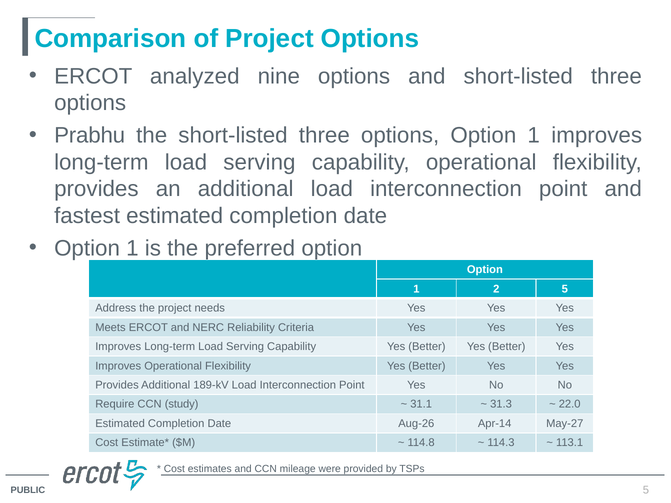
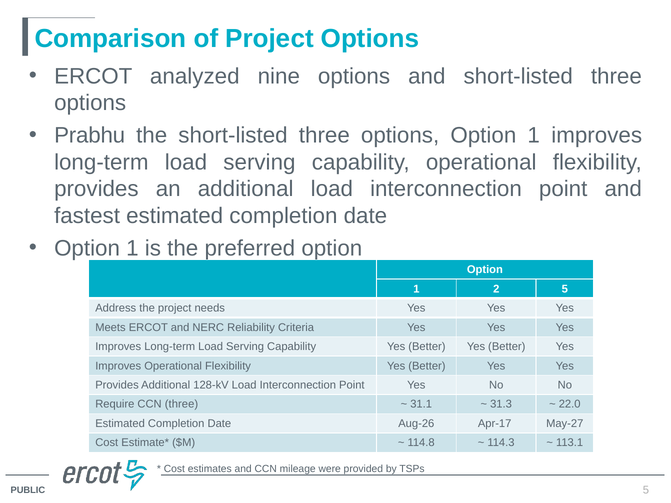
189-kV: 189-kV -> 128-kV (211, 385)
CCN study: study -> three (181, 405)
Apr-14: Apr-14 -> Apr-17 (495, 424)
